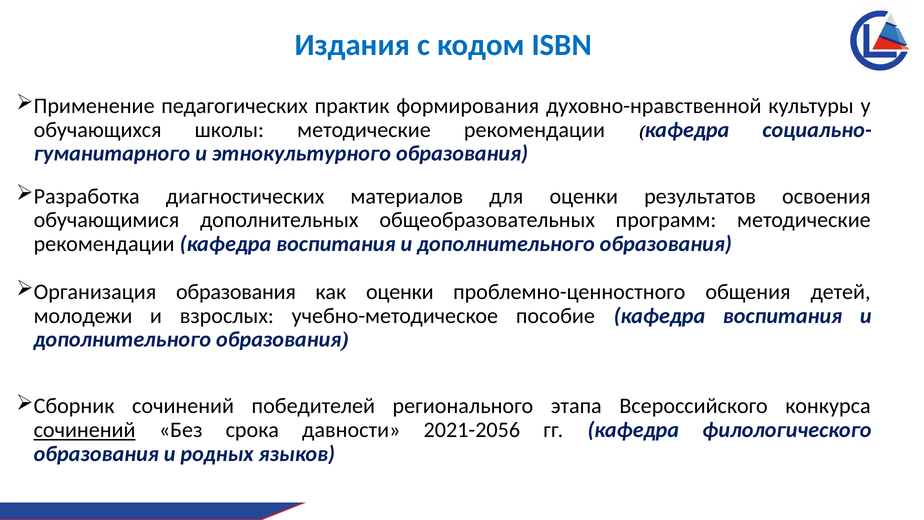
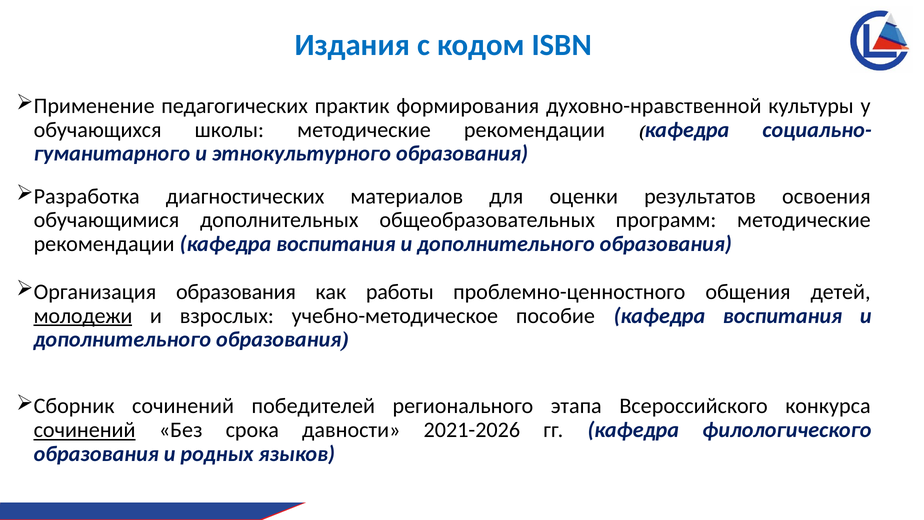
как оценки: оценки -> работы (400, 292)
молодежи underline: none -> present (83, 316)
2021-2056: 2021-2056 -> 2021-2026 (472, 430)
